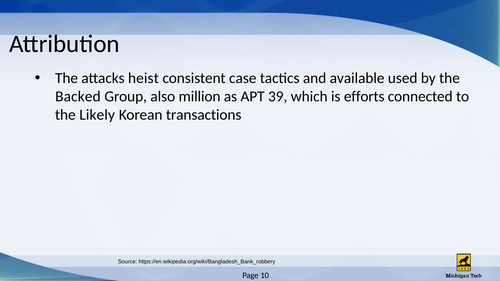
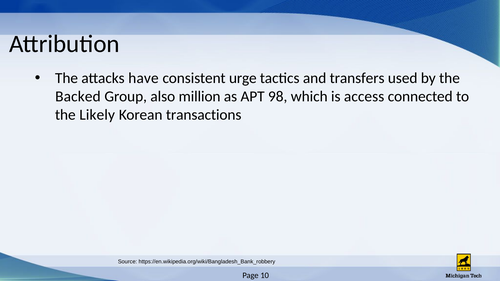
heist: heist -> have (143, 78)
case: case -> urge (243, 78)
available: available -> transfers (357, 78)
39: 39 -> 98 (278, 97)
efforts: efforts -> access (364, 97)
